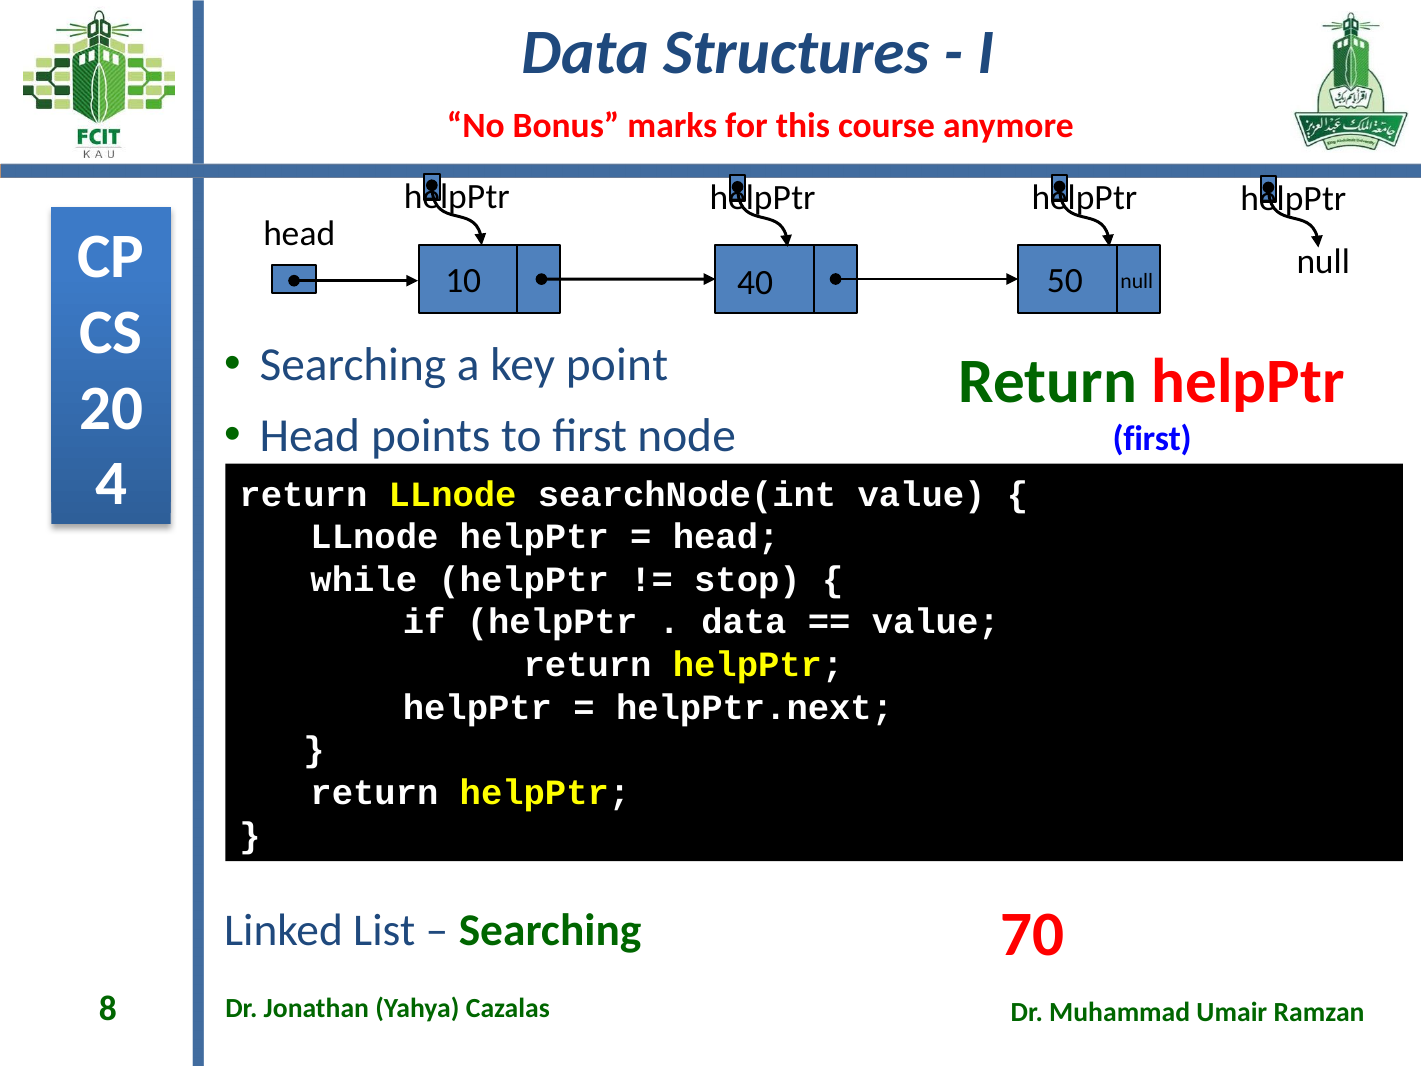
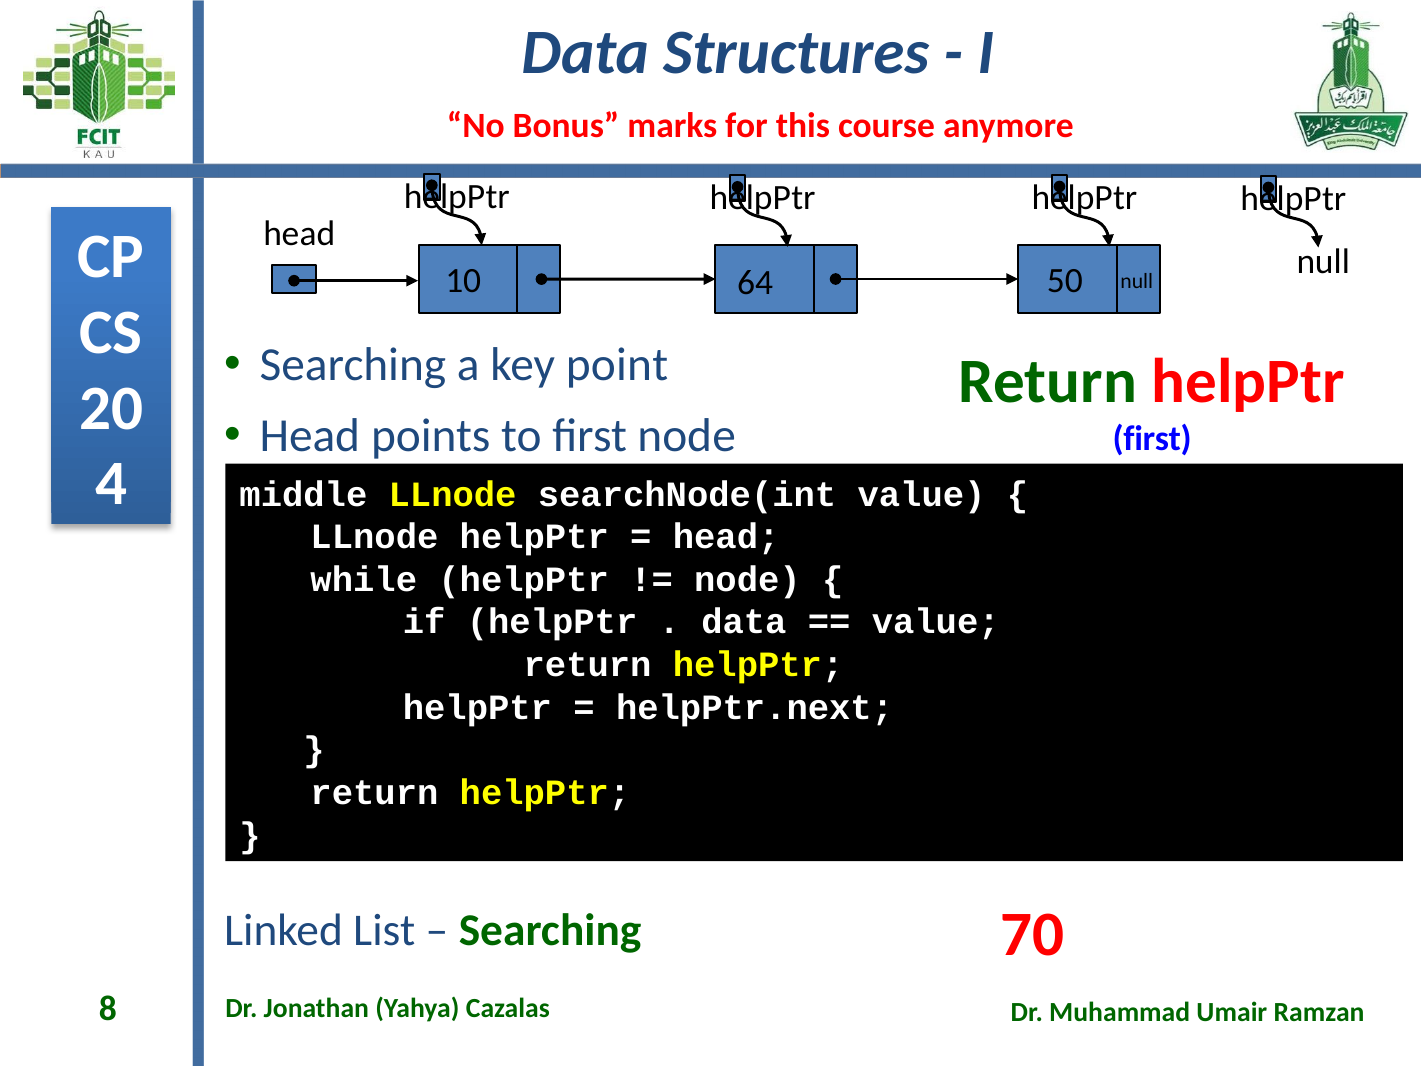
40: 40 -> 64 (755, 282)
return: return -> middle (303, 494)
stop: stop -> node (747, 579)
